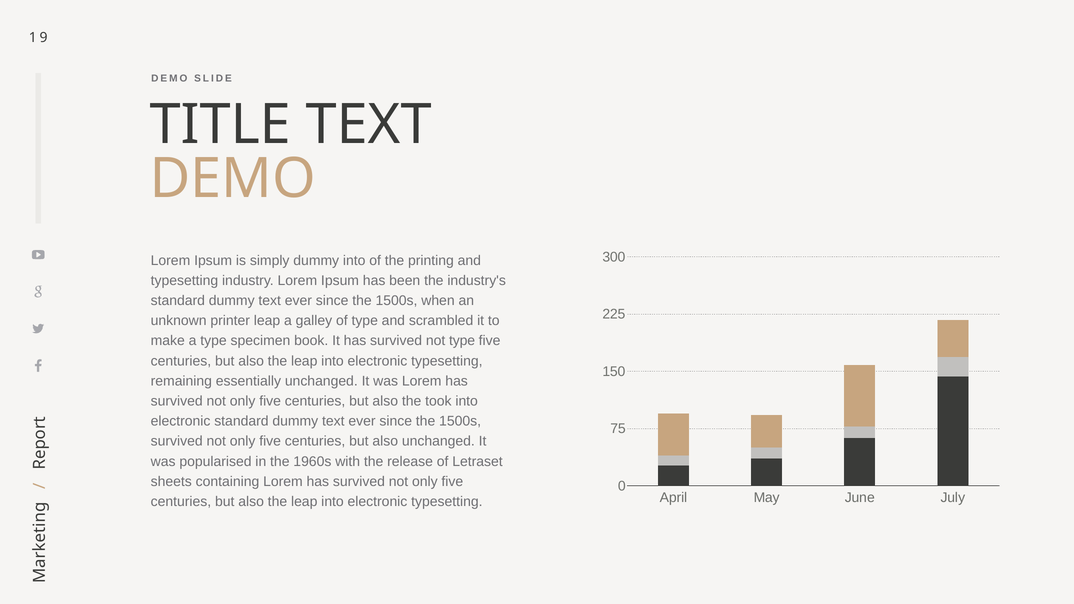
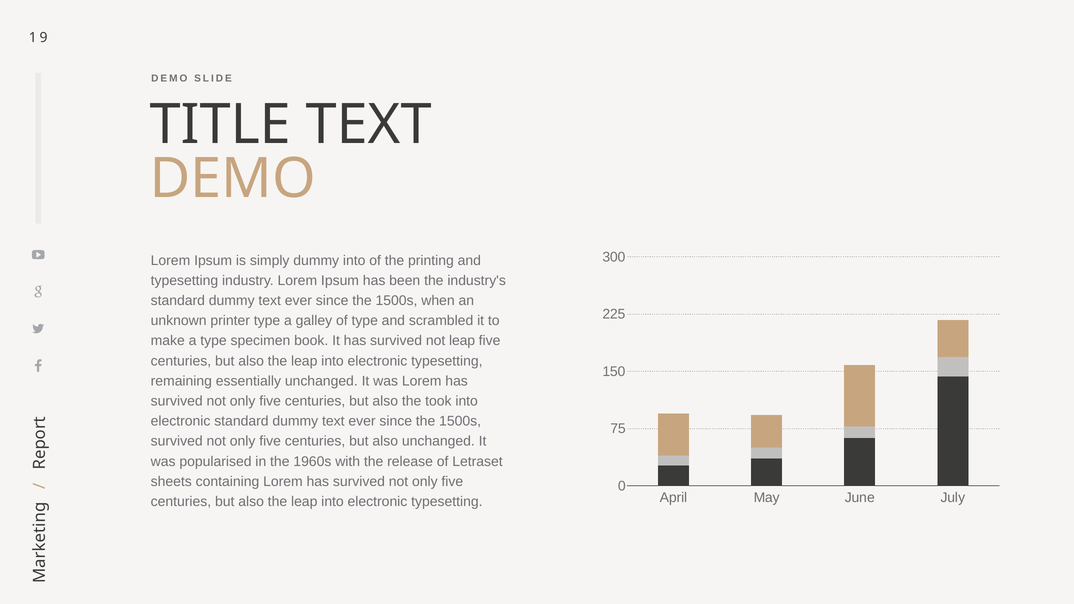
printer leap: leap -> type (267, 321)
not type: type -> leap (462, 341)
